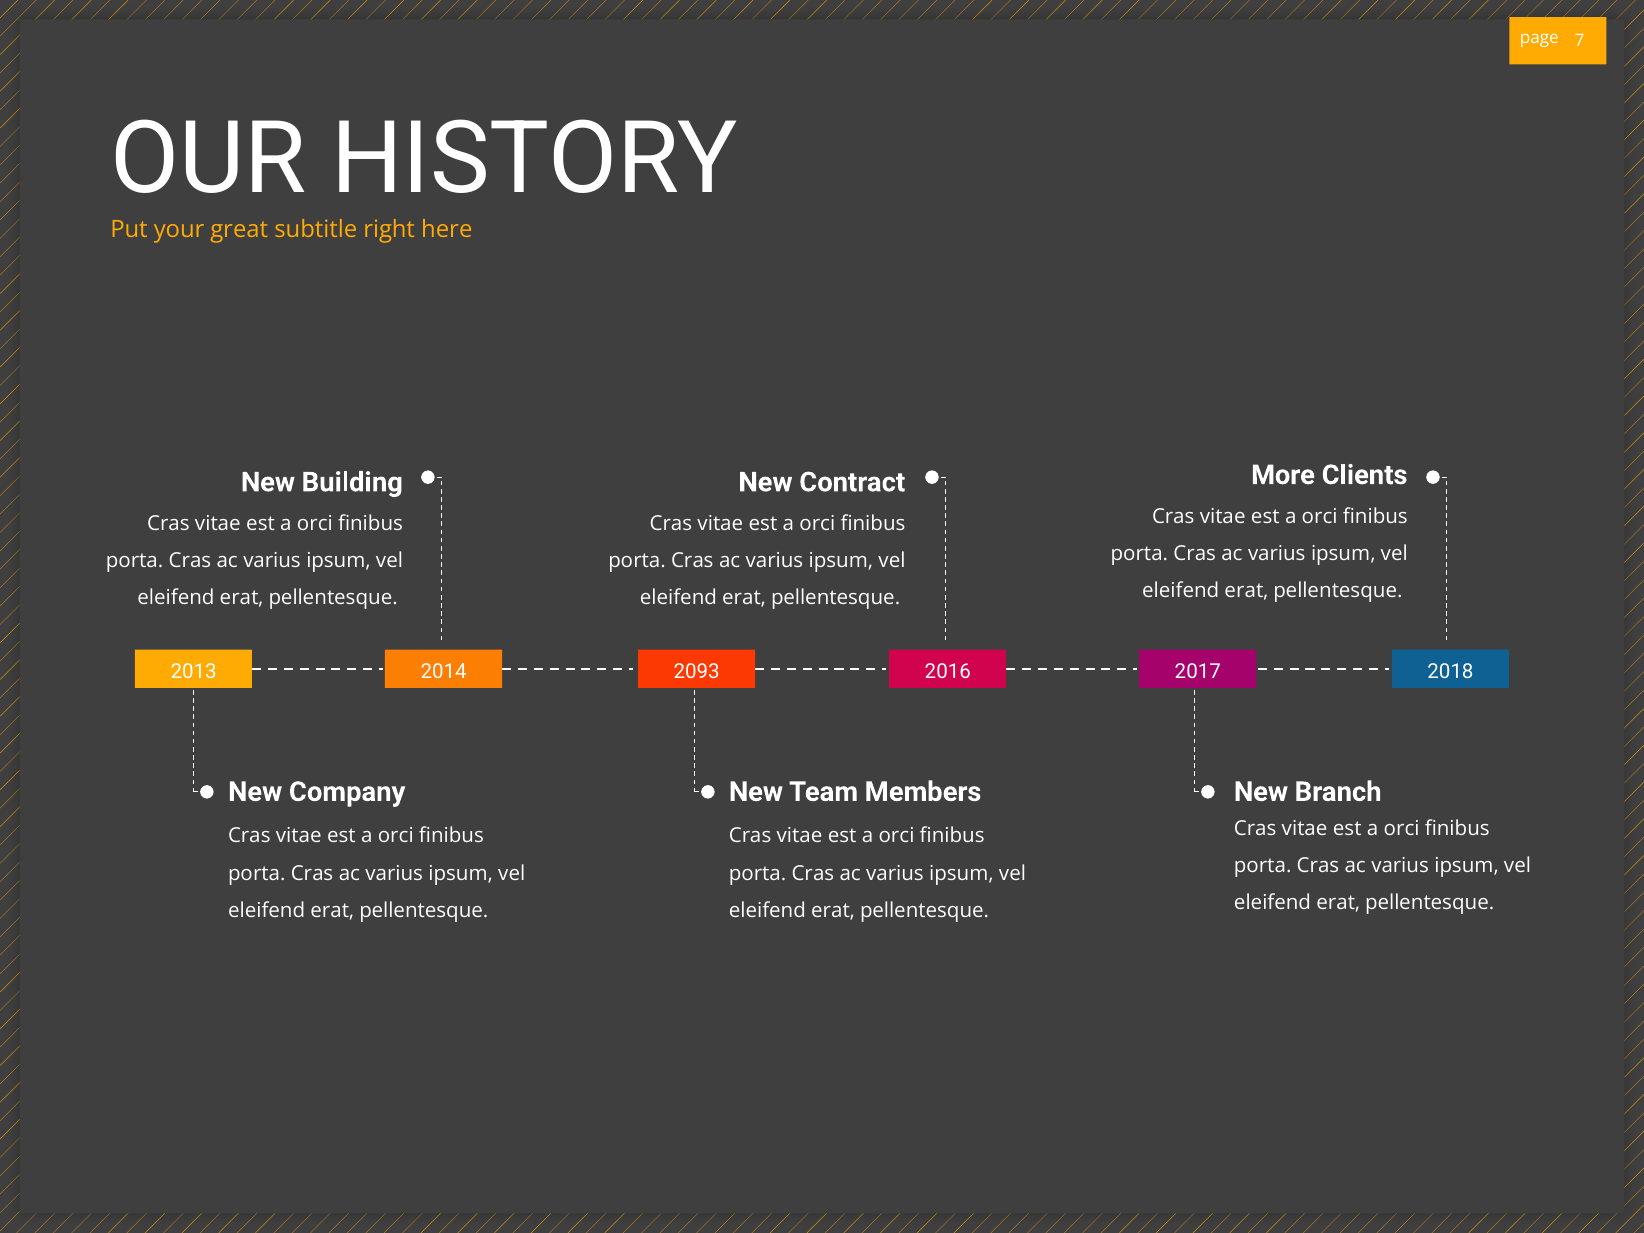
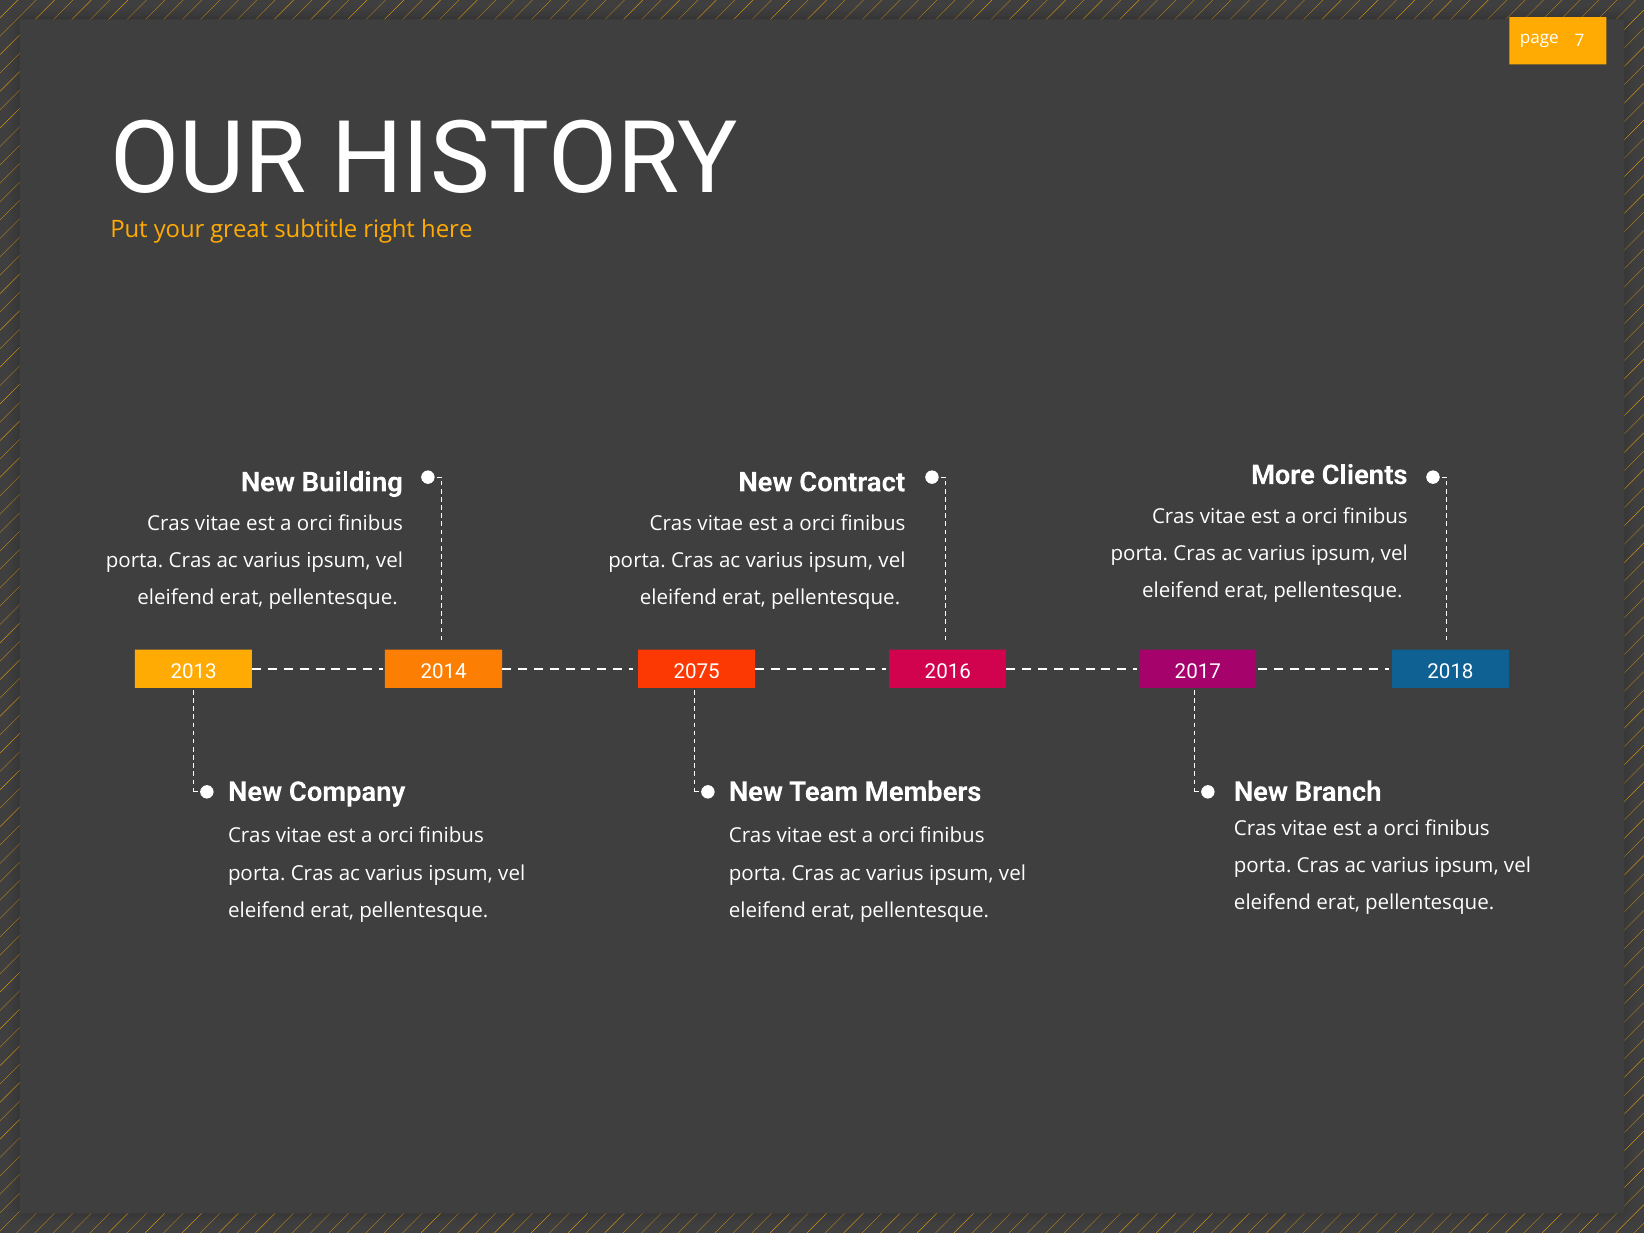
2093: 2093 -> 2075 (697, 672)
